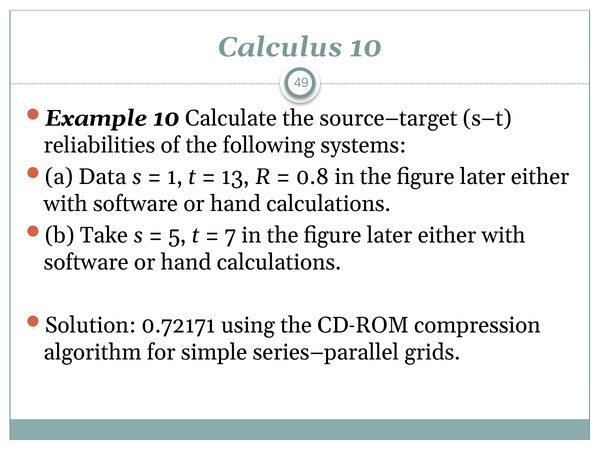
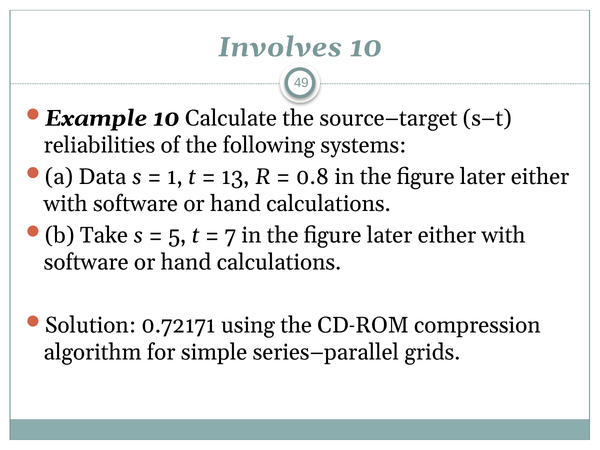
Calculus: Calculus -> Involves (280, 47)
